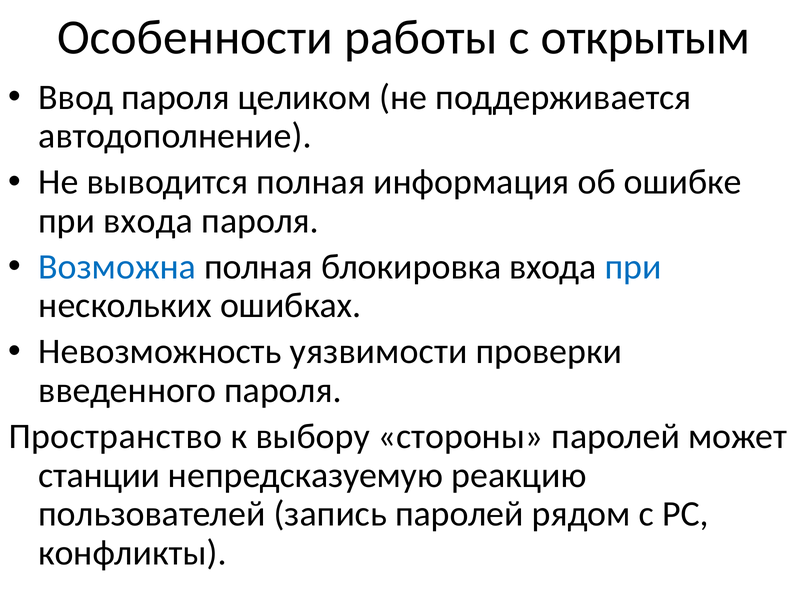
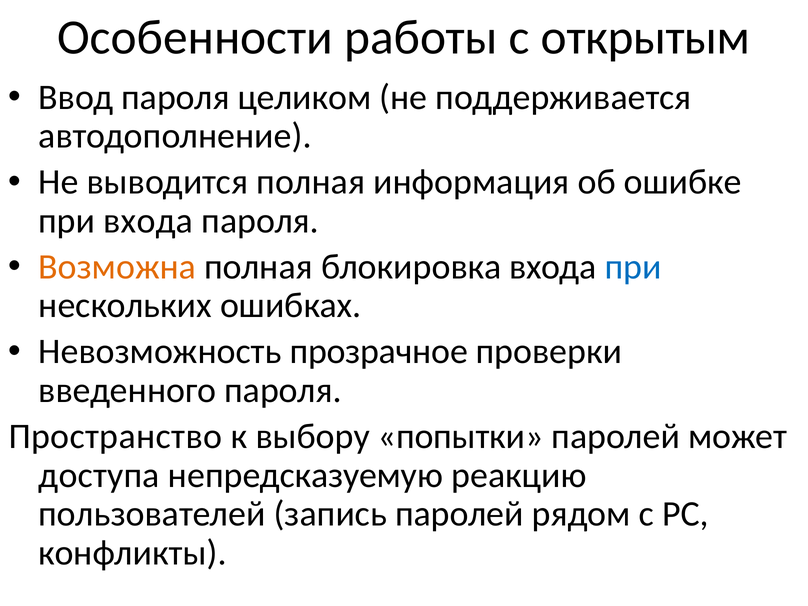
Возможна colour: blue -> orange (117, 267)
уязвимости: уязвимости -> прозрачное (379, 352)
стороны: стороны -> попытки (461, 436)
станции: станции -> доступа (99, 475)
